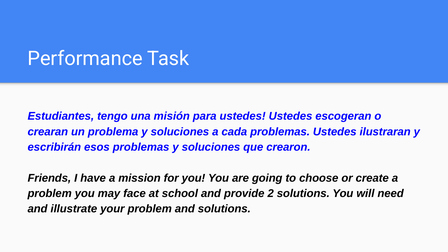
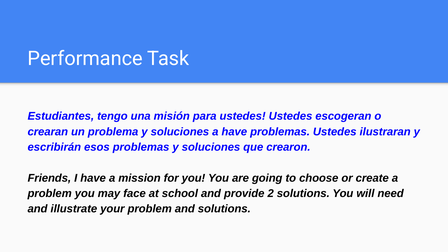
a cada: cada -> have (234, 132)
